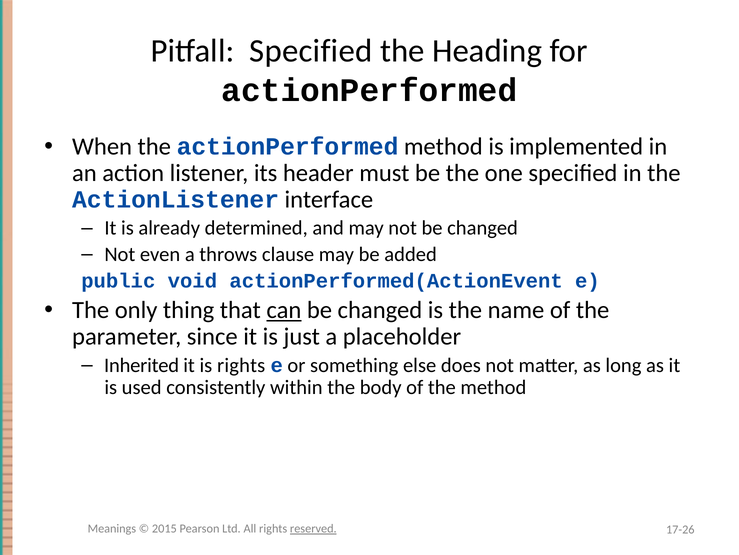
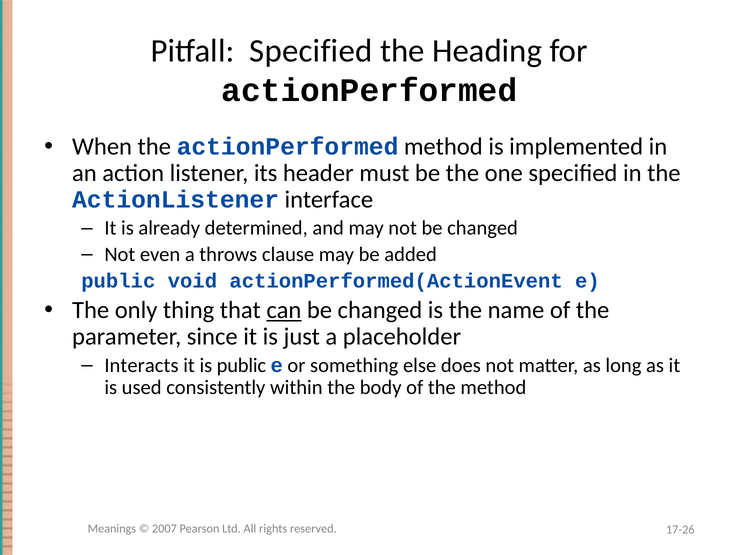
Inherited: Inherited -> Interacts (141, 365)
is rights: rights -> public (241, 365)
2015: 2015 -> 2007 (164, 528)
reserved underline: present -> none (313, 528)
